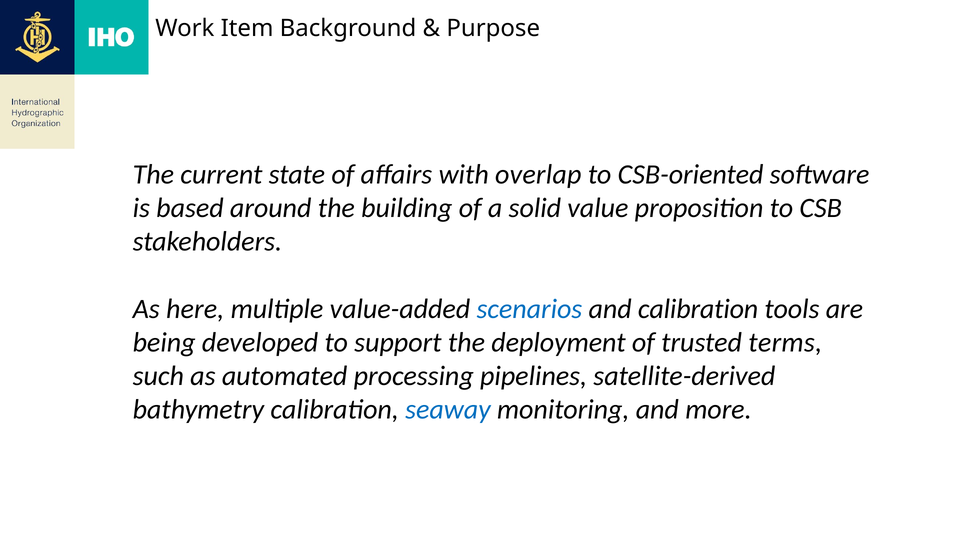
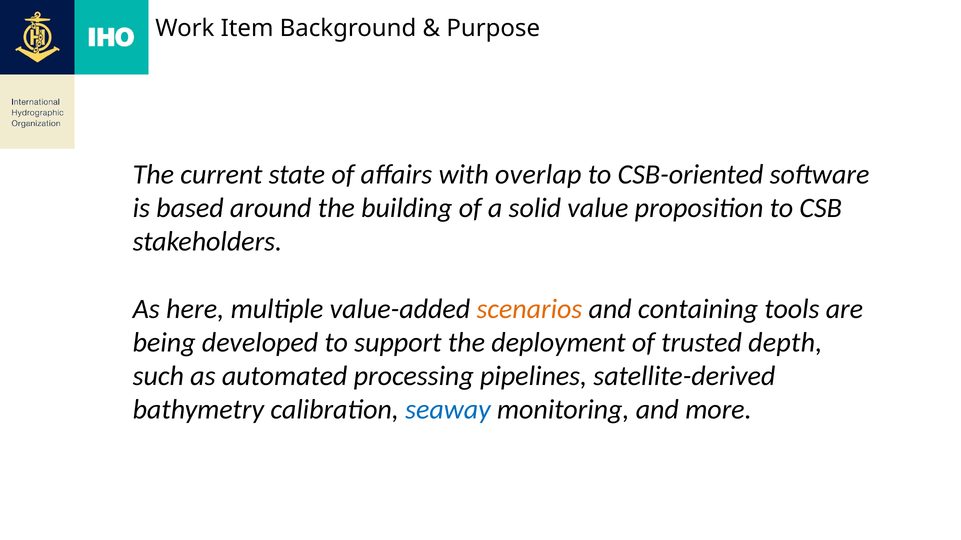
scenarios colour: blue -> orange (529, 309)
and calibration: calibration -> containing (698, 309)
terms: terms -> depth (785, 343)
